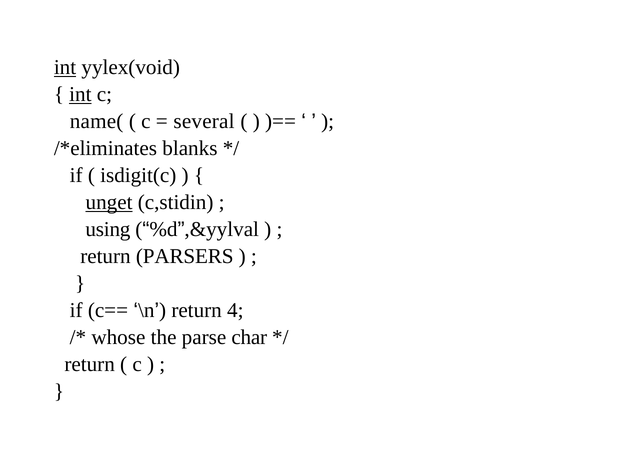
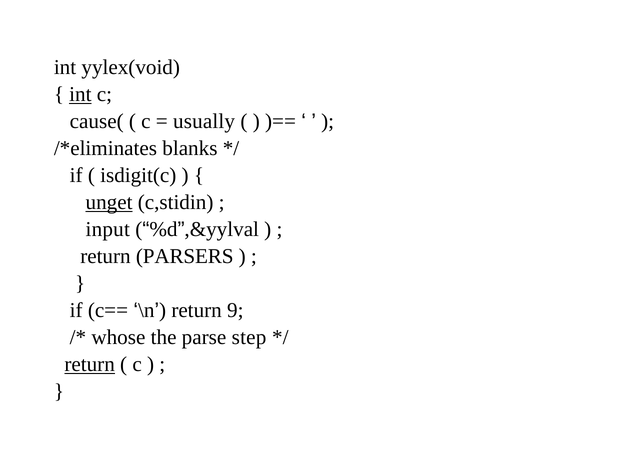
int underline: present -> none (65, 68)
name(: name( -> cause( (97, 122)
several: several -> usually (204, 122)
using: using -> input (108, 230)
4: 4 -> 9 (235, 311)
char: char -> step (249, 338)
return underline: none -> present (90, 365)
